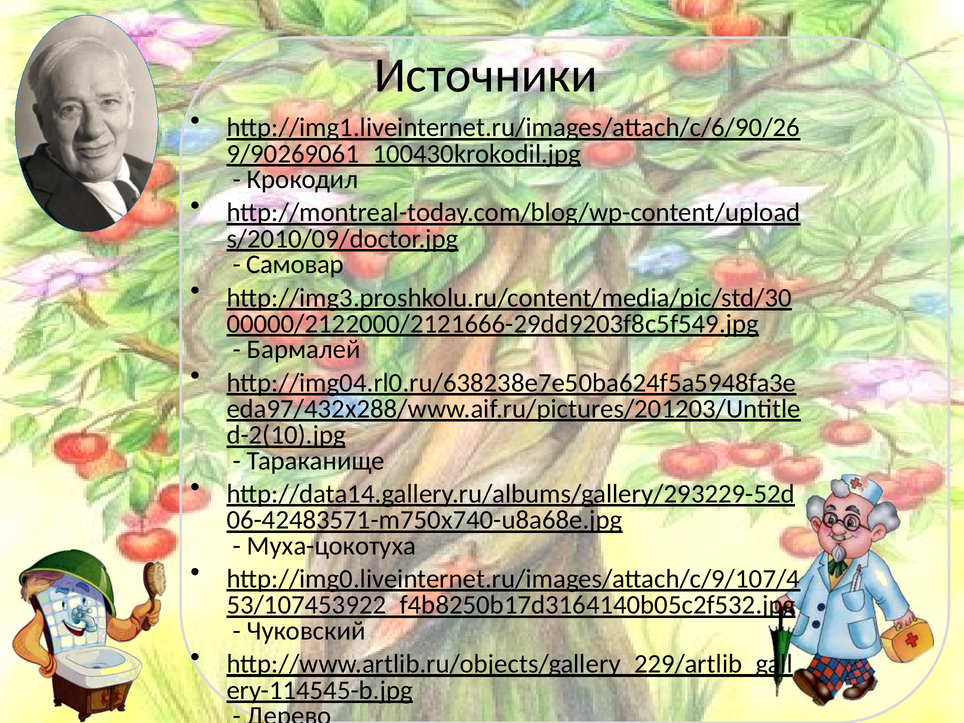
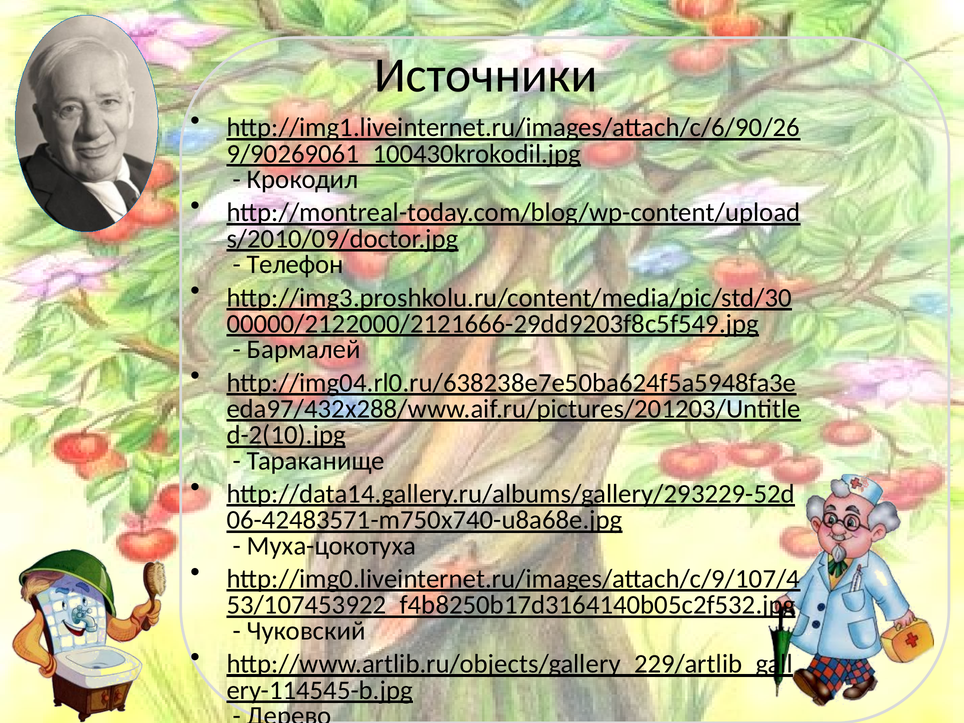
Самовар: Самовар -> Телефон (295, 265)
